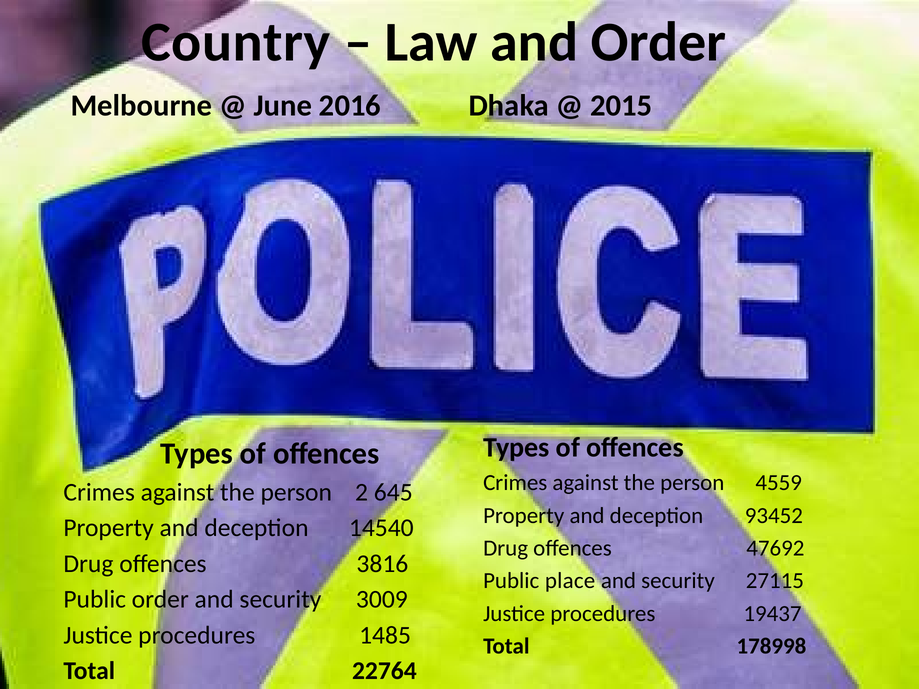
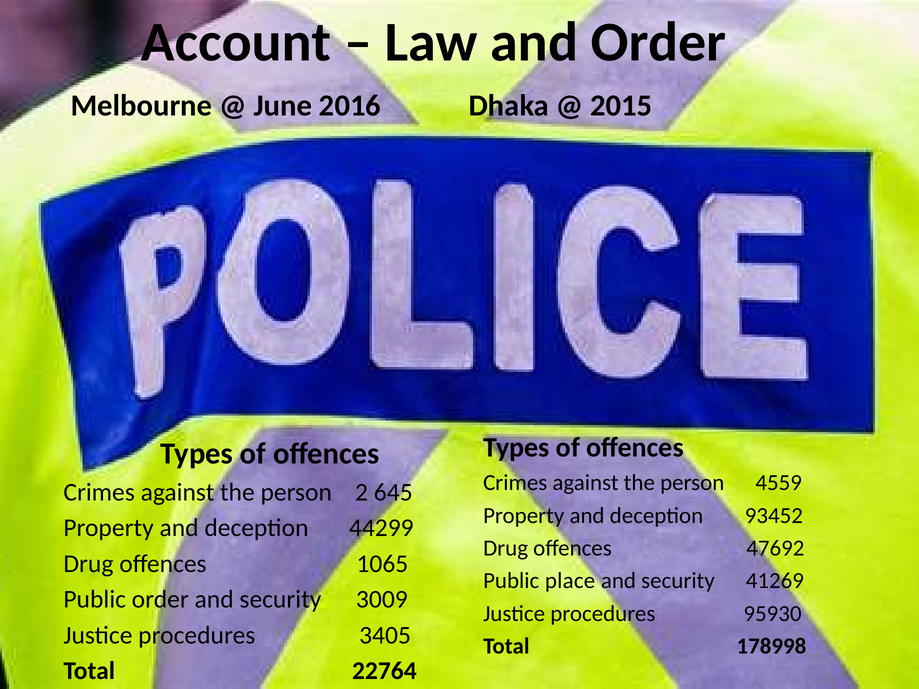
Country: Country -> Account (236, 42)
14540: 14540 -> 44299 (381, 528)
3816: 3816 -> 1065 (382, 564)
27115: 27115 -> 41269 (775, 581)
19437: 19437 -> 95930 (772, 614)
1485: 1485 -> 3405 (385, 635)
